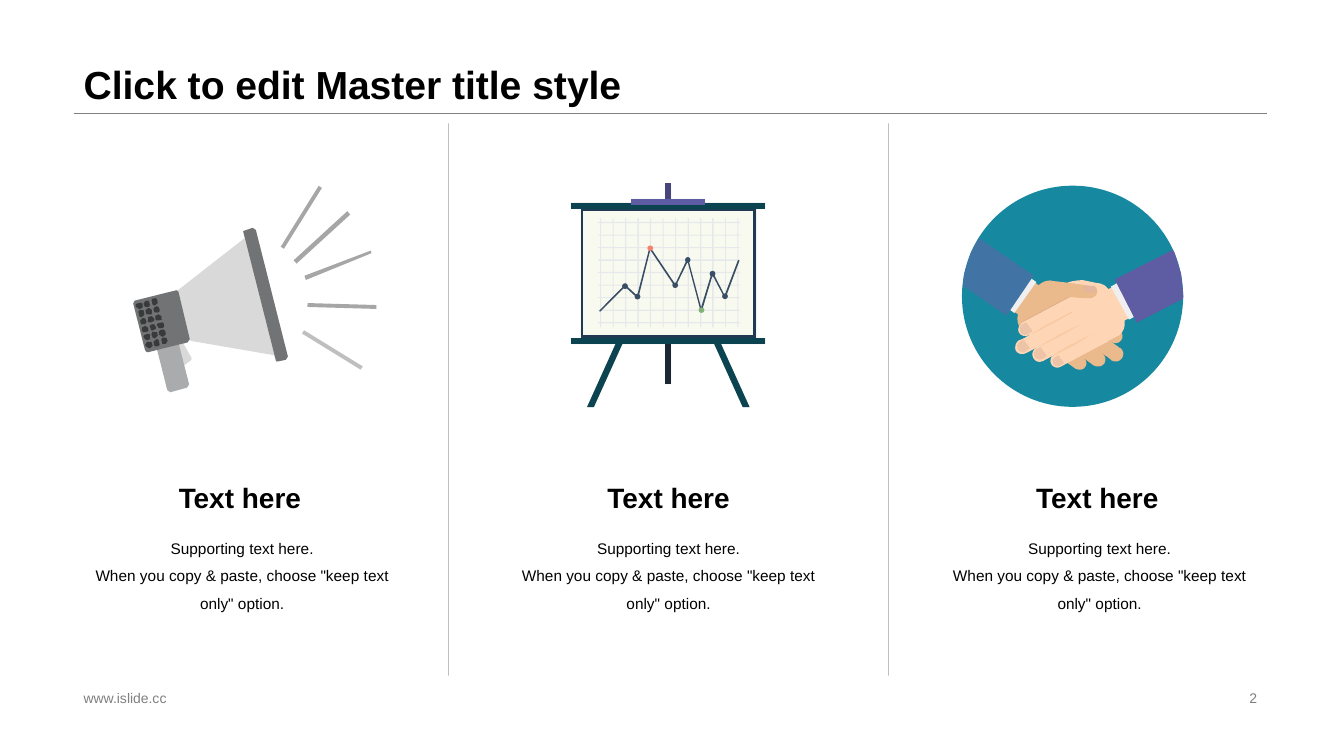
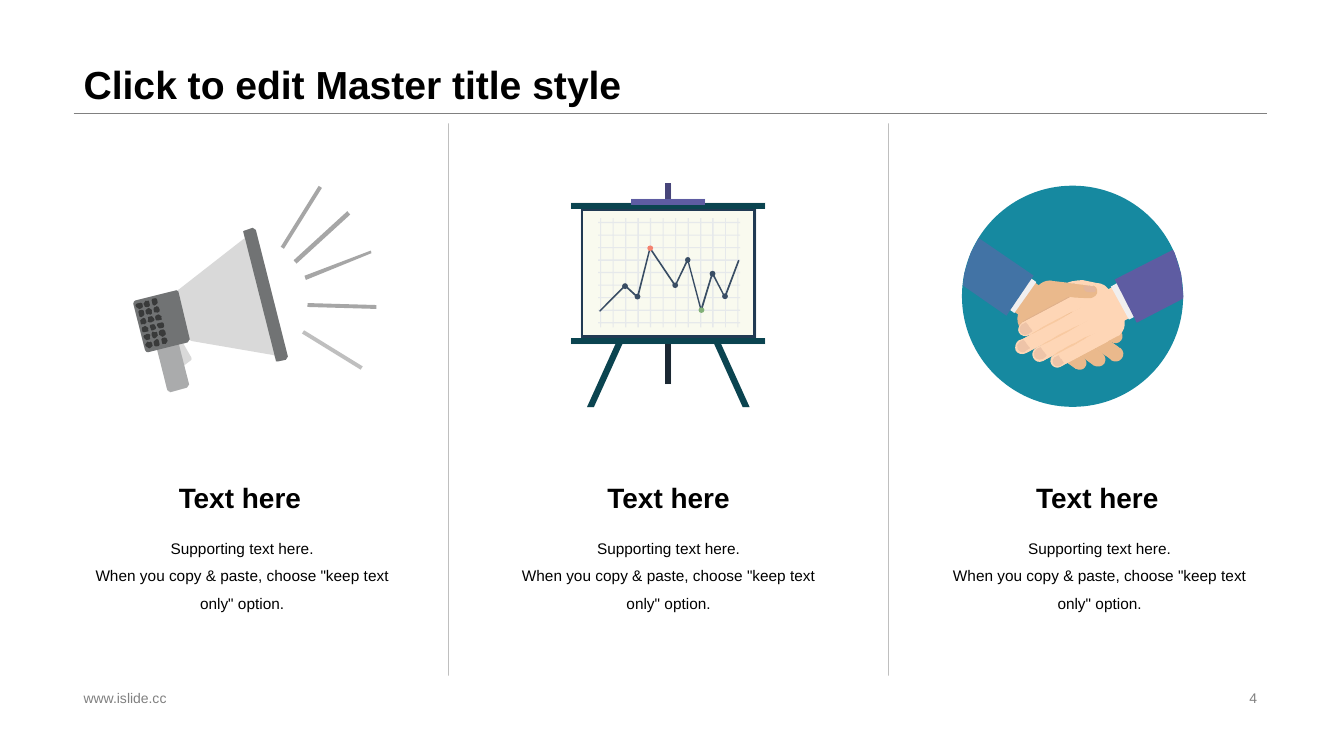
2: 2 -> 4 (1253, 699)
